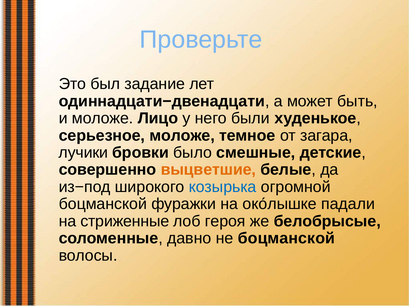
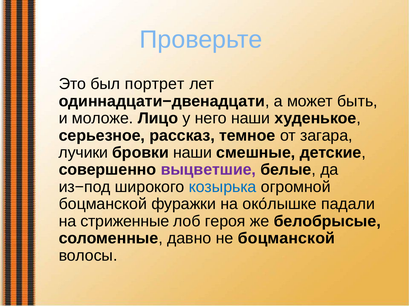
задание: задание -> портрет (155, 84)
него были: были -> наши (251, 119)
серьезное моложе: моложе -> рассказ (182, 136)
бровки было: было -> наши (193, 153)
выцветшие colour: orange -> purple (208, 170)
